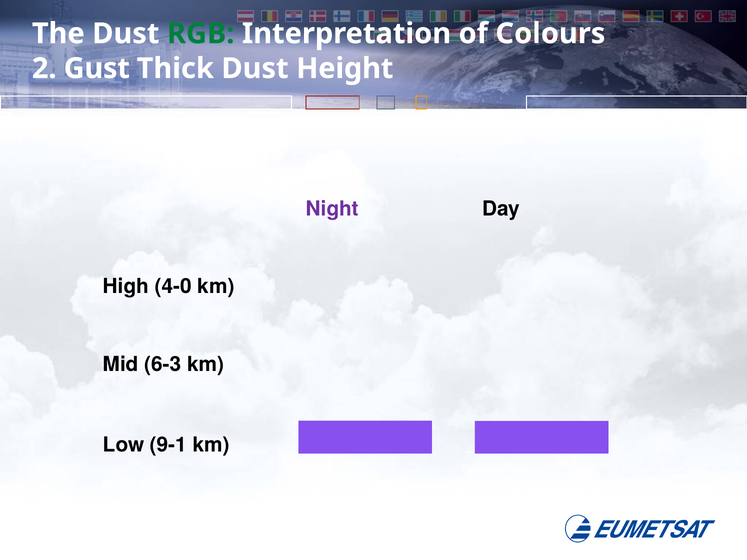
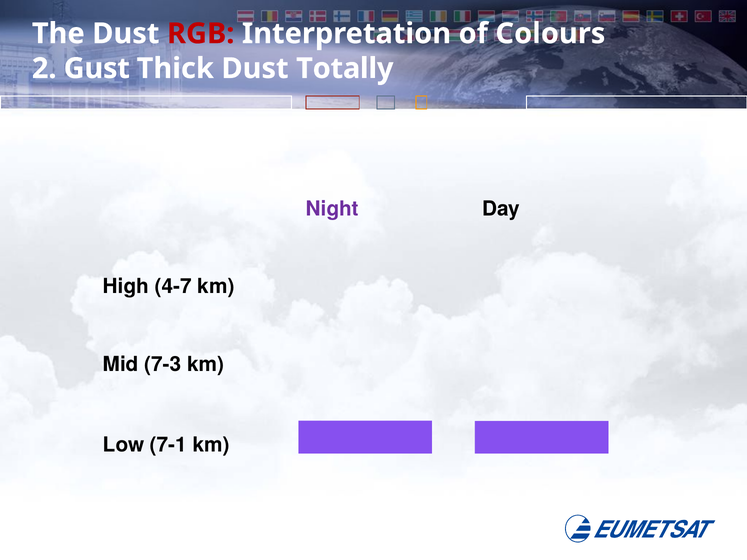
RGB colour: green -> red (201, 34)
Height: Height -> Totally (345, 68)
4-0: 4-0 -> 4-7 (173, 287)
6-3: 6-3 -> 7-3 (163, 365)
9-1: 9-1 -> 7-1 (168, 445)
